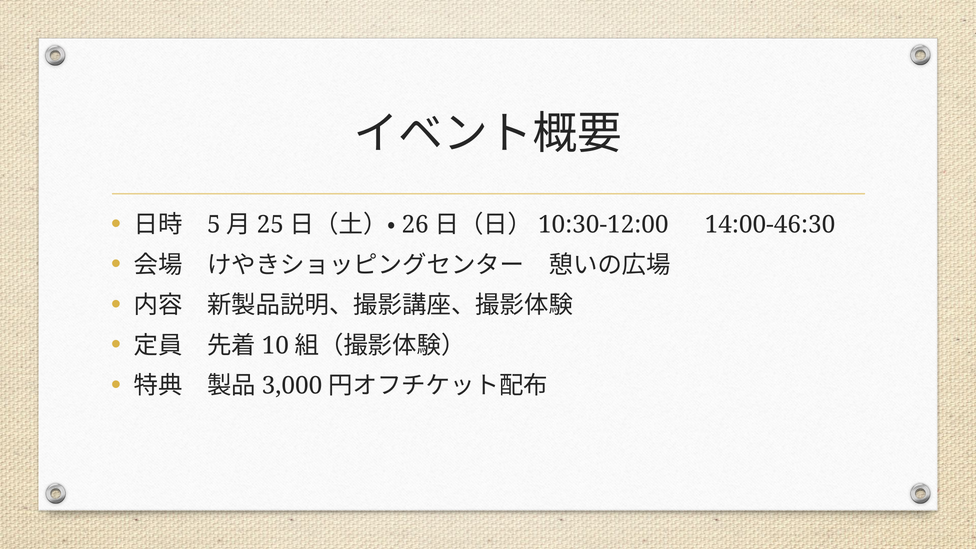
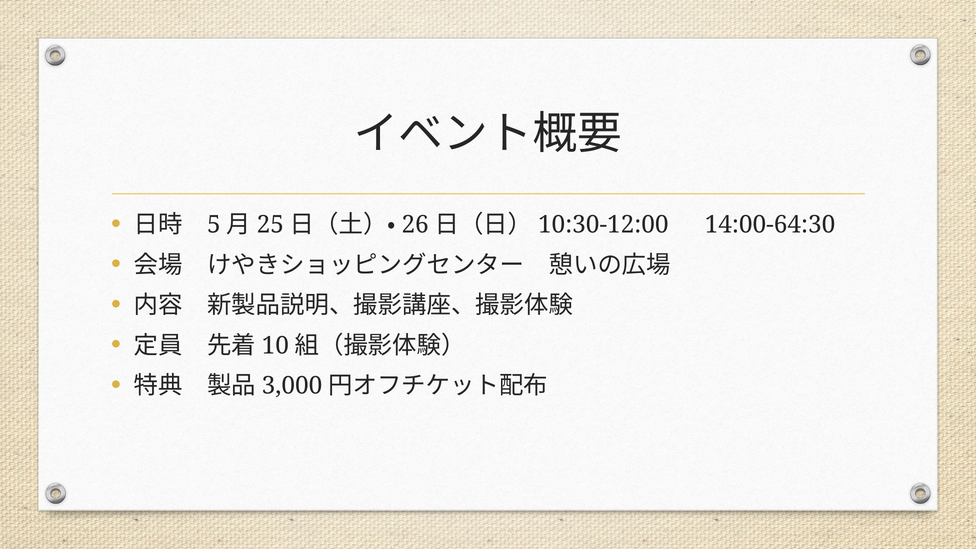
14:00-46:30: 14:00-46:30 -> 14:00-64:30 (770, 225)
